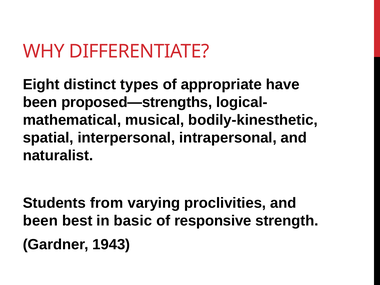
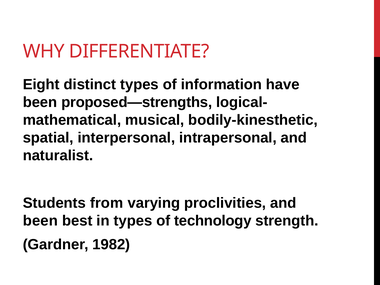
appropriate: appropriate -> information (221, 85)
in basic: basic -> types (133, 221)
responsive: responsive -> technology (213, 221)
1943: 1943 -> 1982 (111, 245)
